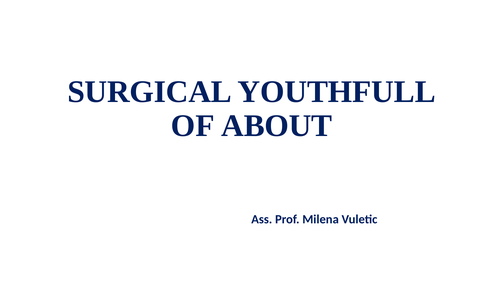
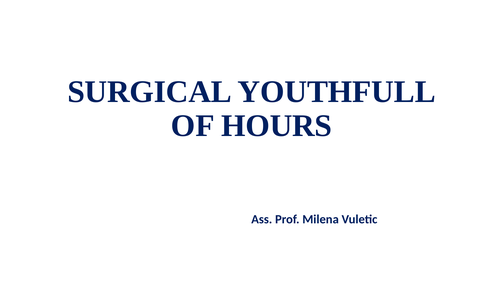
ABOUT: ABOUT -> HOURS (277, 126)
